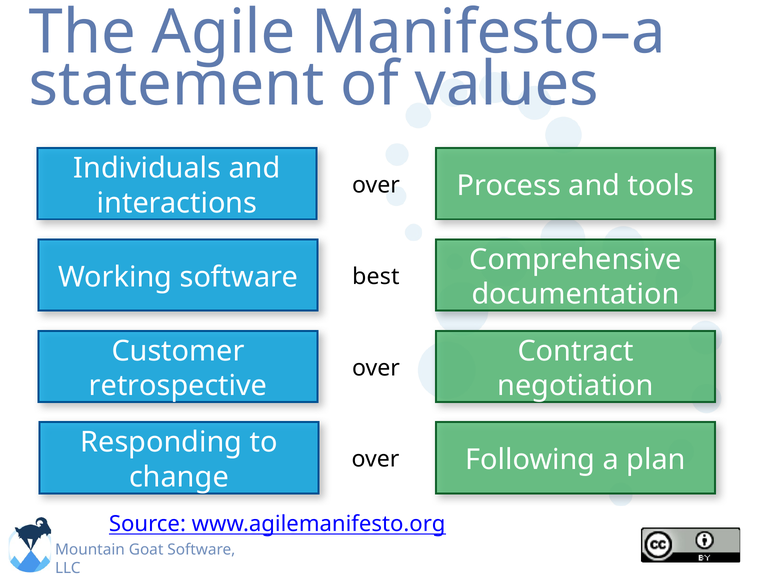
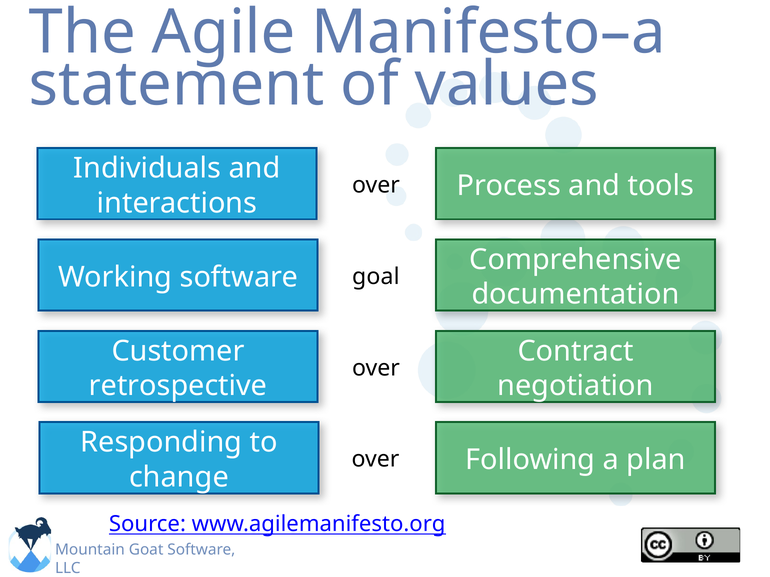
best: best -> goal (376, 277)
